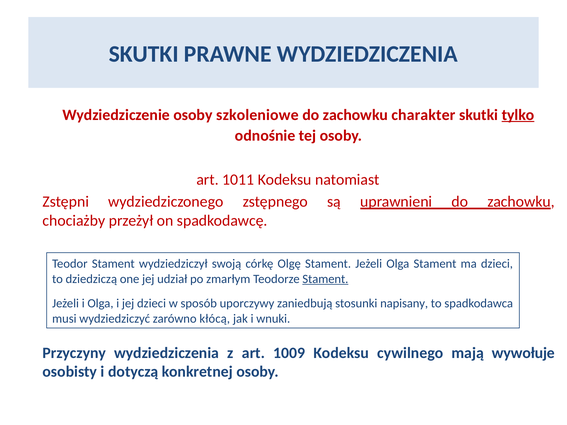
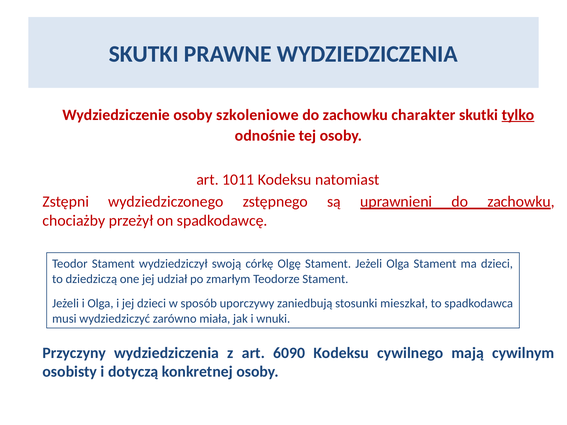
Stament underline: present -> none (325, 279)
napisany: napisany -> mieszkał (404, 304)
kłócą: kłócą -> miała (215, 319)
1009: 1009 -> 6090 (289, 353)
wywołuje: wywołuje -> cywilnym (523, 353)
